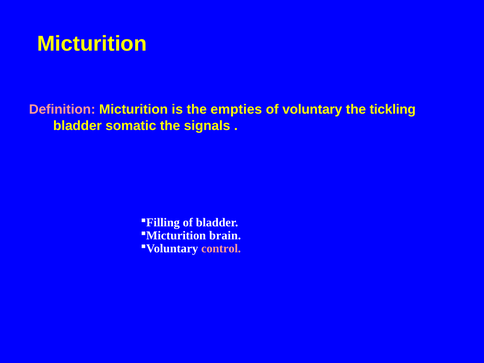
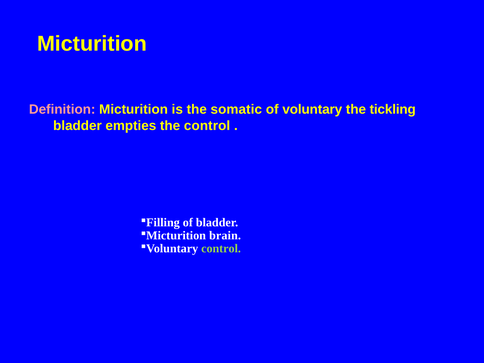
empties: empties -> somatic (236, 110)
somatic: somatic -> empties (131, 126)
the signals: signals -> control (207, 126)
control colour: pink -> light green (221, 249)
